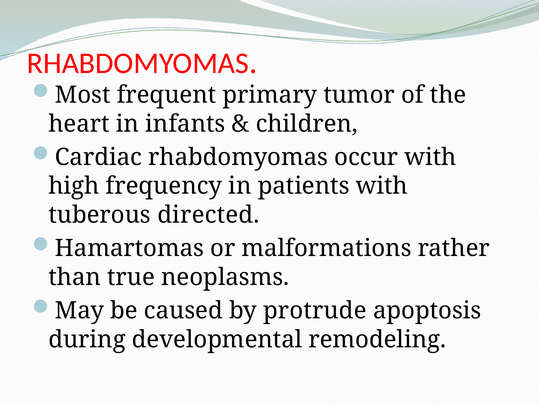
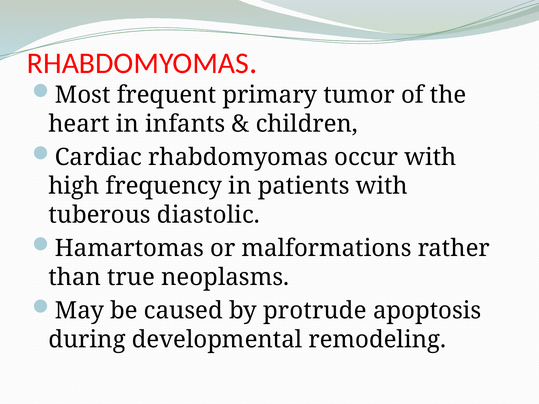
directed: directed -> diastolic (208, 215)
